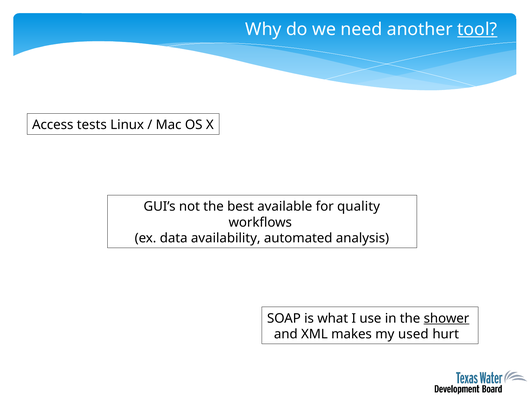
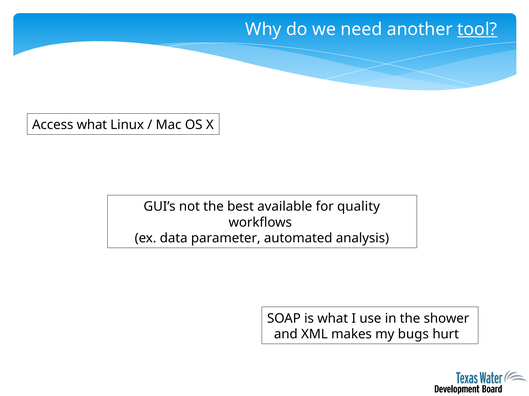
Access tests: tests -> what (92, 125)
availability: availability -> parameter (226, 239)
shower underline: present -> none (446, 319)
used: used -> bugs (413, 335)
